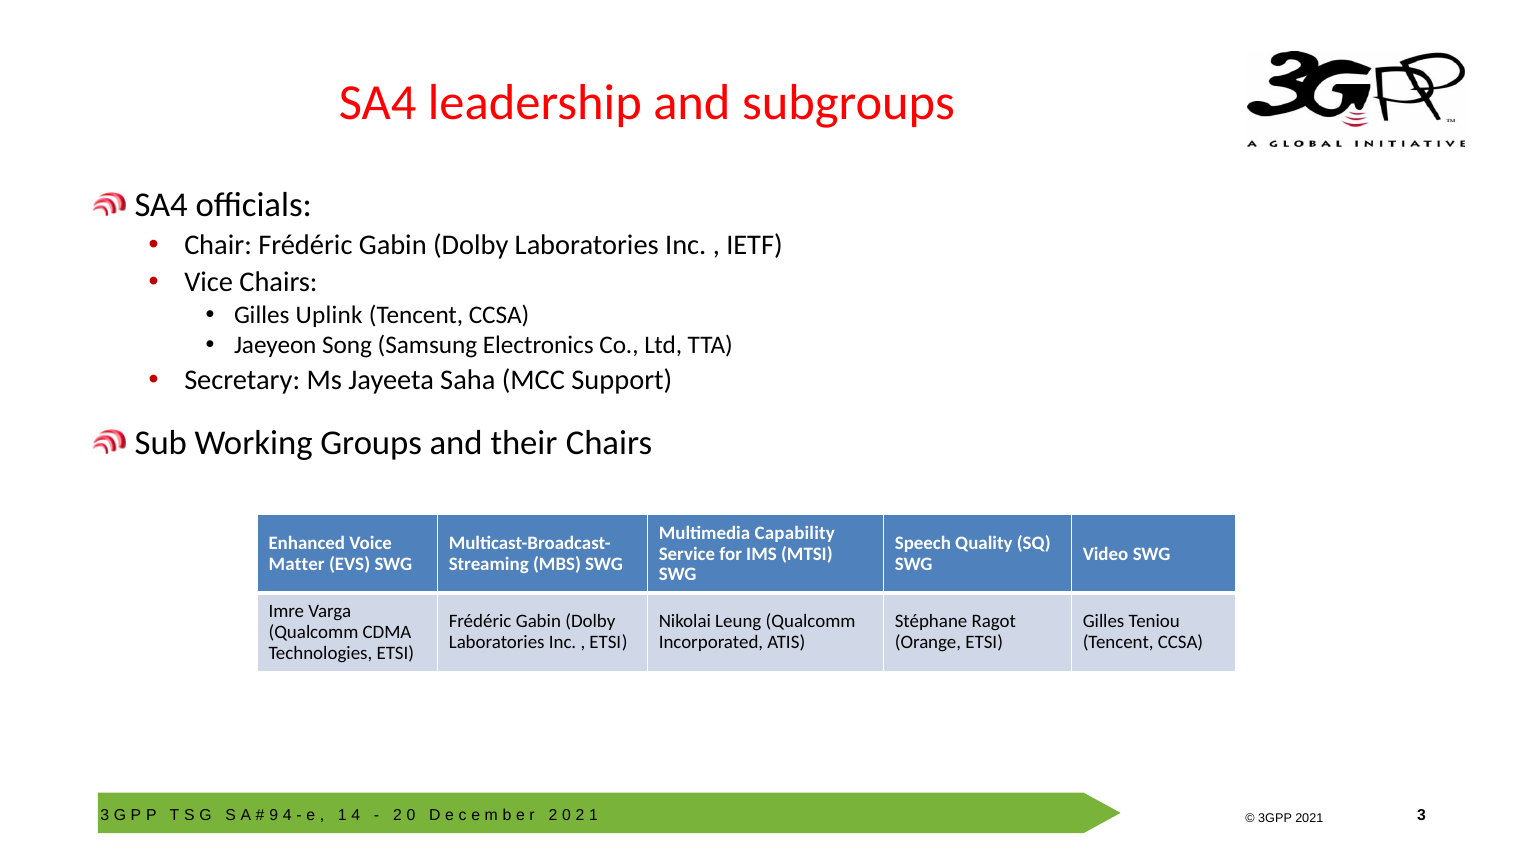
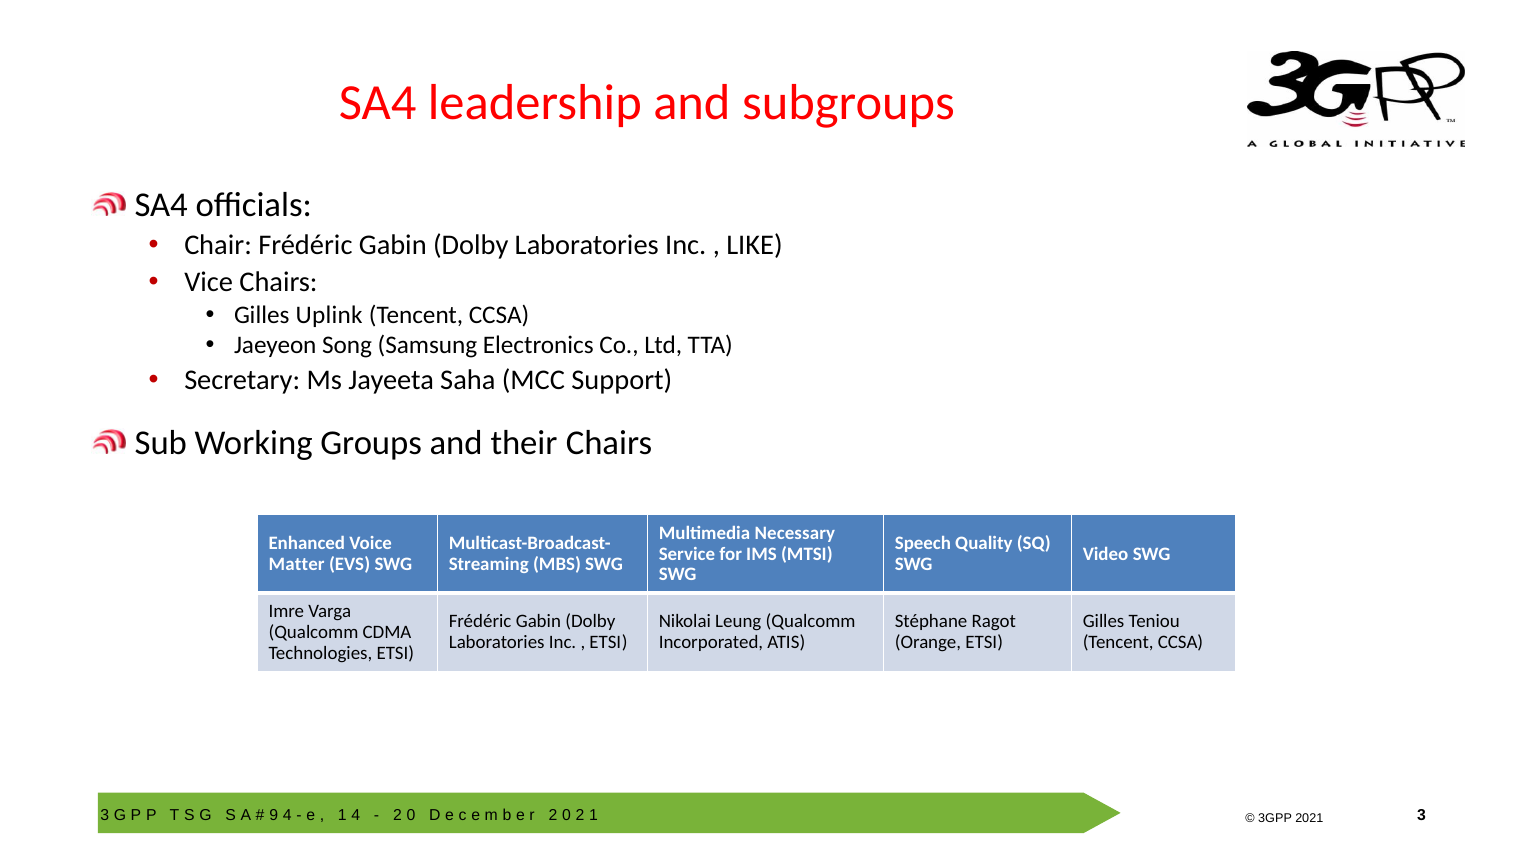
IETF: IETF -> LIKE (754, 246)
Capability: Capability -> Necessary (795, 533)
